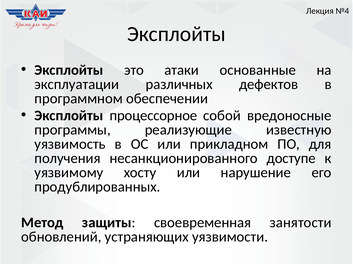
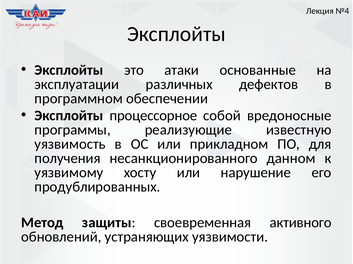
доступе: доступе -> данном (291, 159)
занятости: занятости -> активного (301, 223)
